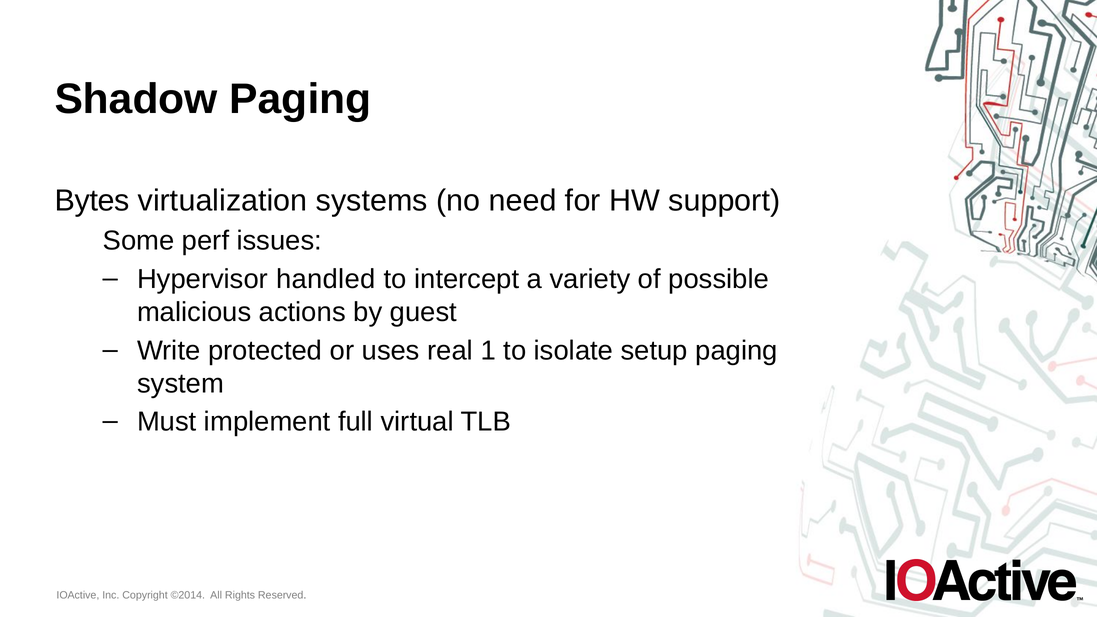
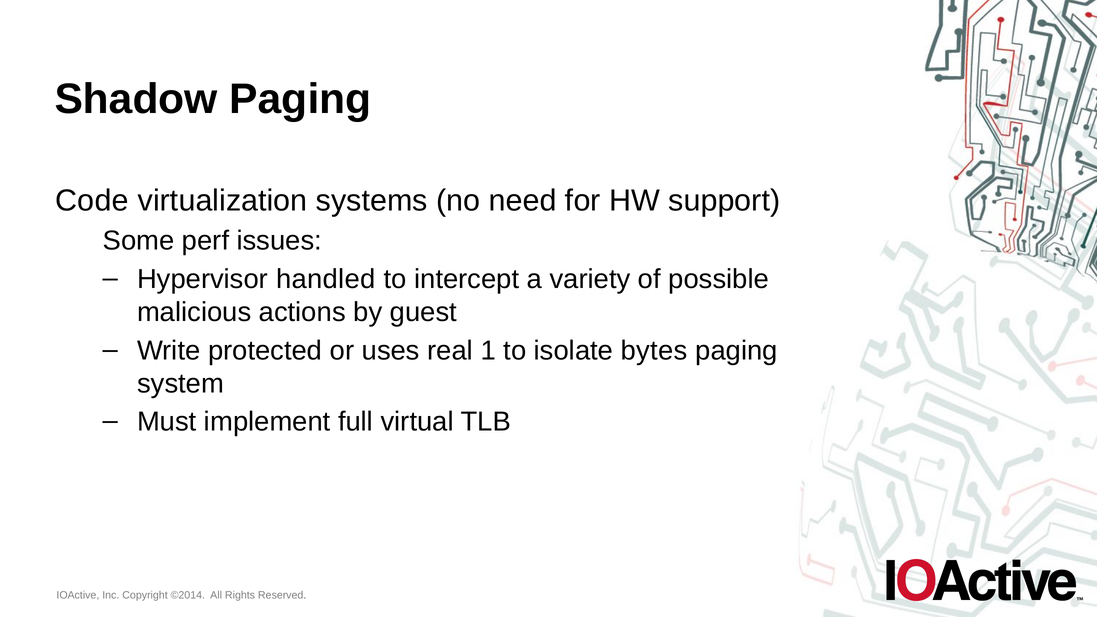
Bytes: Bytes -> Code (92, 201)
setup: setup -> bytes (654, 351)
